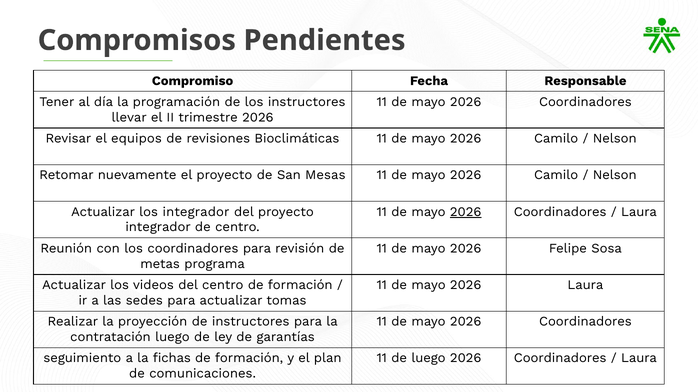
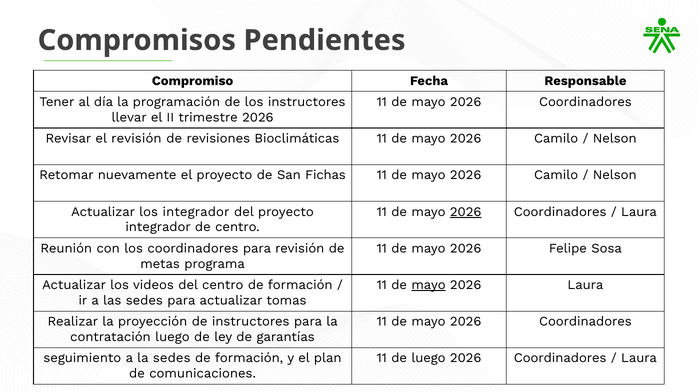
el equipos: equipos -> revisión (136, 139)
Mesas: Mesas -> Fichas (325, 175)
mayo underline: none -> present (429, 285)
la fichas: fichas -> sedes (172, 359)
